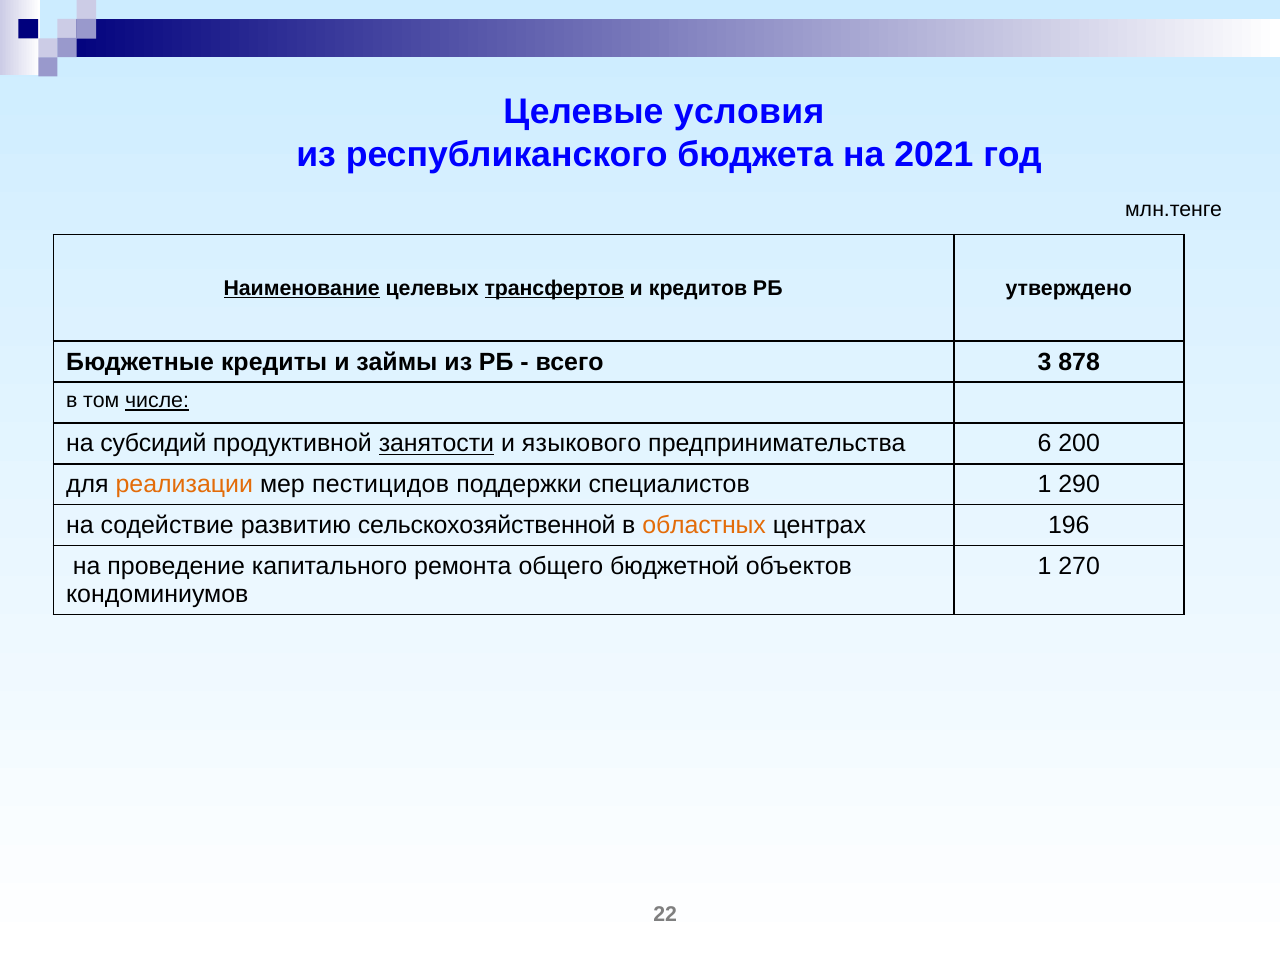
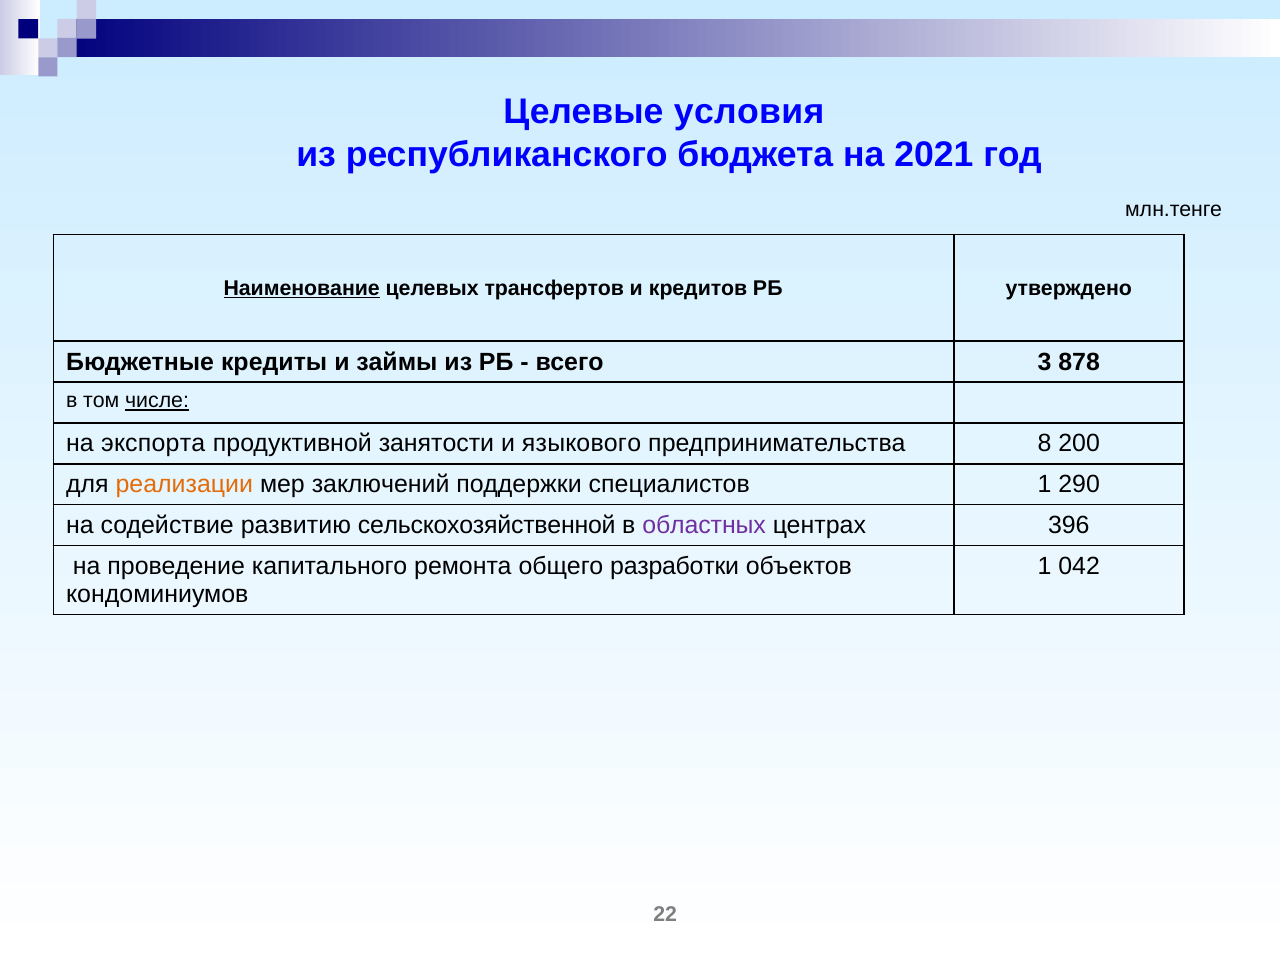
трансфертов underline: present -> none (554, 288)
субсидий: субсидий -> экспорта (153, 444)
занятости underline: present -> none (436, 444)
6: 6 -> 8 (1045, 444)
пестицидов: пестицидов -> заключений (381, 485)
областных colour: orange -> purple (704, 526)
196: 196 -> 396 (1069, 526)
бюджетной: бюджетной -> разработки (675, 566)
270: 270 -> 042 (1079, 566)
